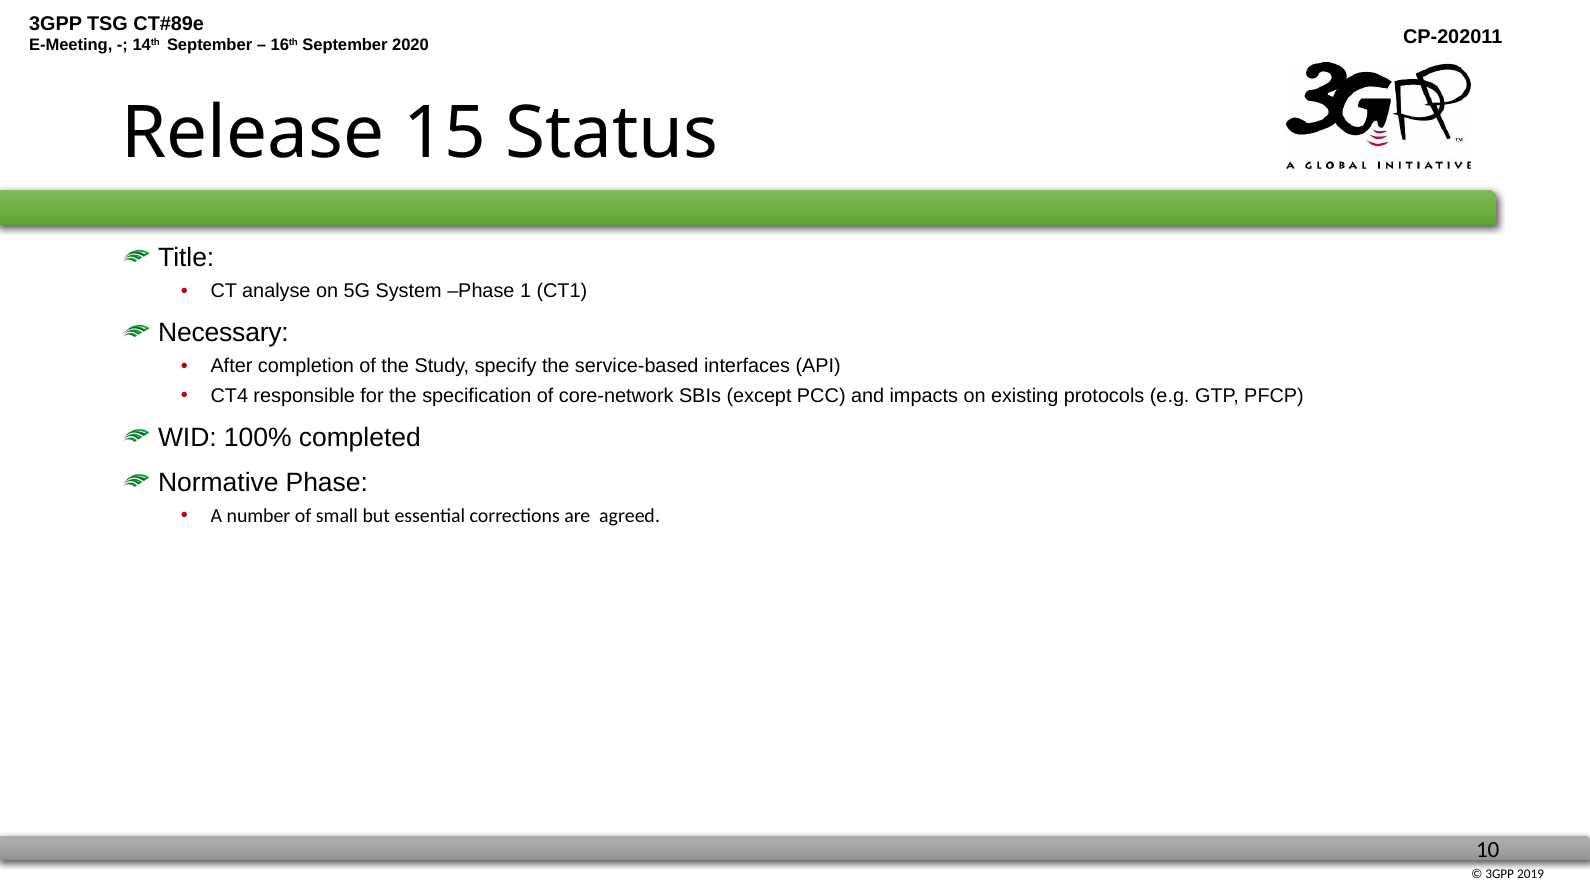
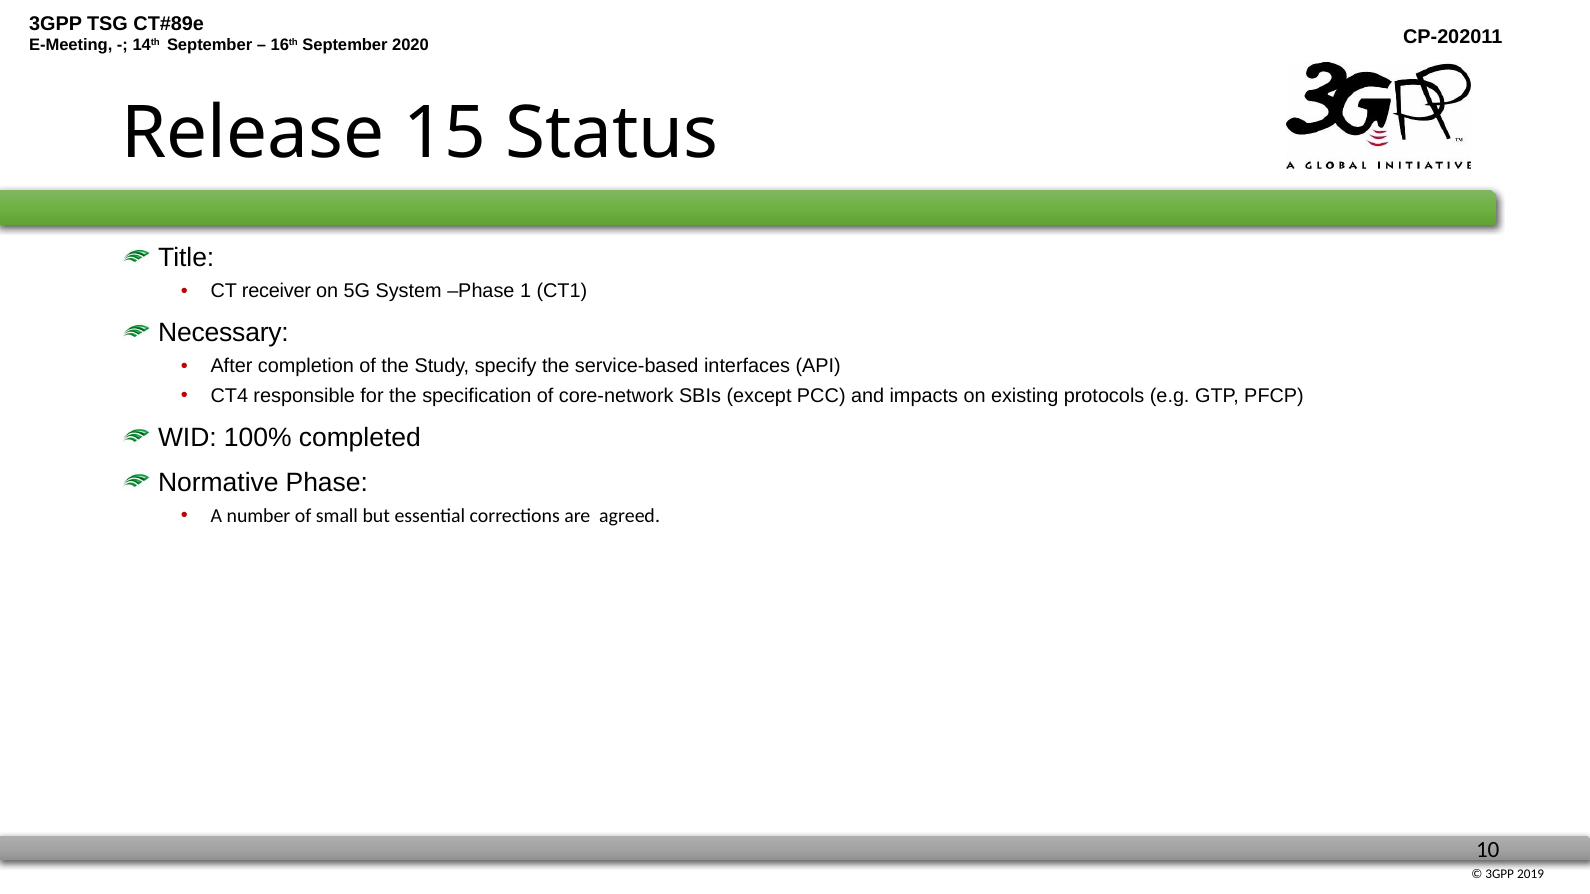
analyse: analyse -> receiver (276, 292)
